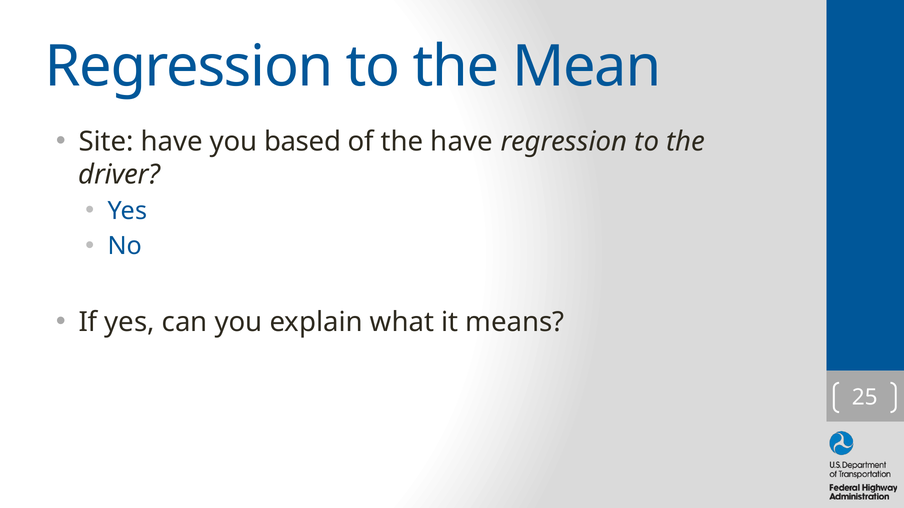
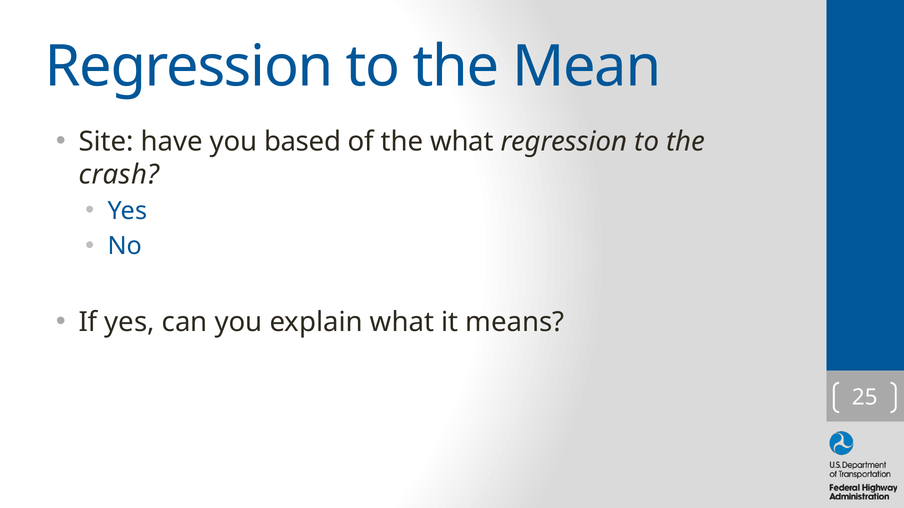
the have: have -> what (462, 142)
driver: driver -> crash (119, 175)
